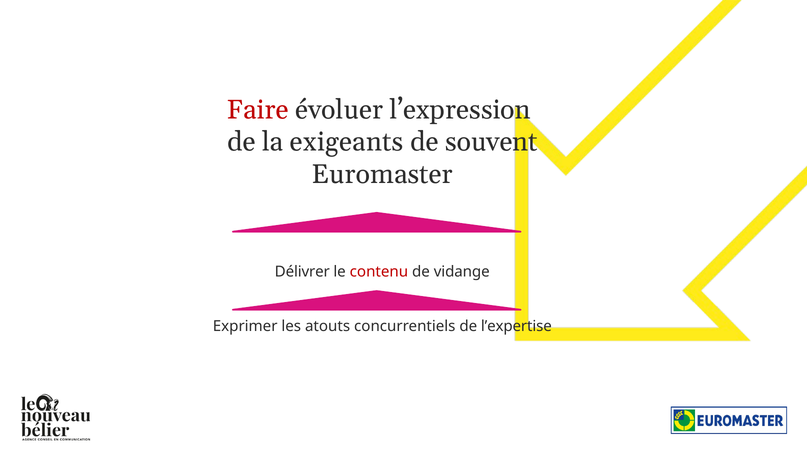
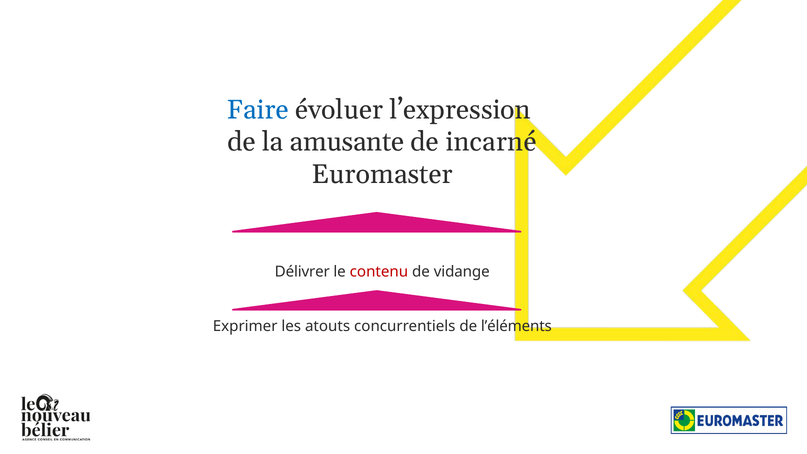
Faire colour: red -> blue (258, 110)
exigeants: exigeants -> amusante (347, 142)
souvent: souvent -> incarné (491, 142)
l’expertise: l’expertise -> l’éléments (516, 326)
